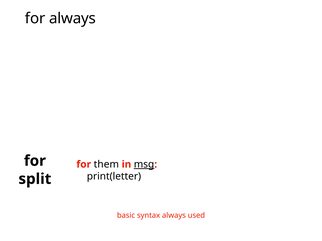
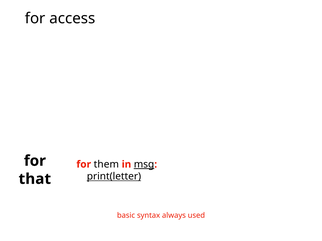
for always: always -> access (72, 19)
print(letter underline: none -> present (114, 177)
split: split -> that (35, 179)
